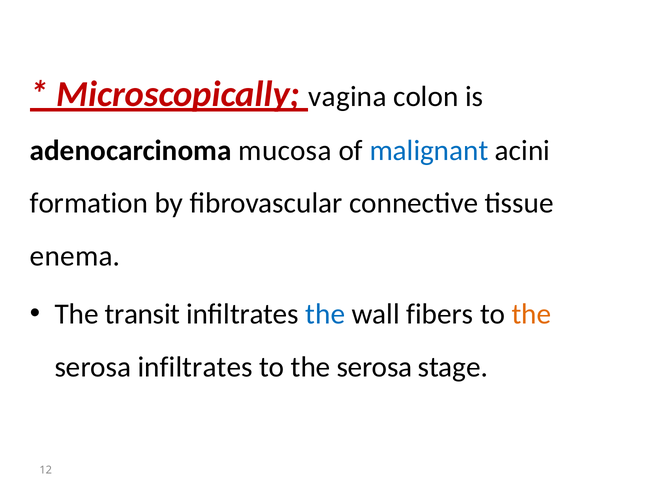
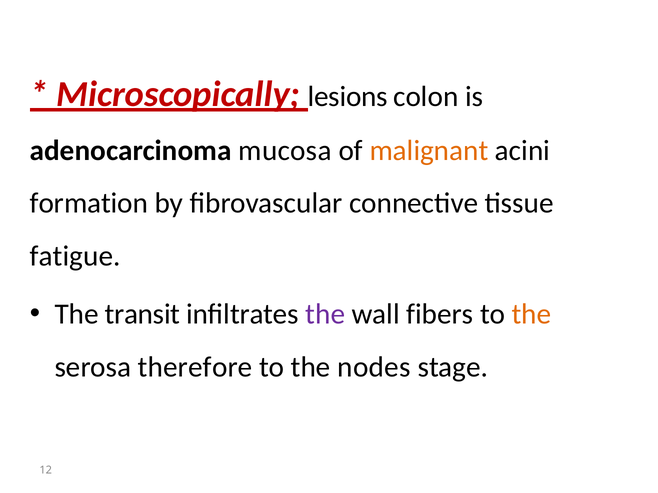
vagina: vagina -> lesions (348, 97)
malignant colour: blue -> orange (429, 151)
enema: enema -> fatigue (75, 256)
the colour: blue -> purple (325, 315)
serosa infiltrates: infiltrates -> therefore (195, 367)
serosa: serosa -> nodes (374, 367)
